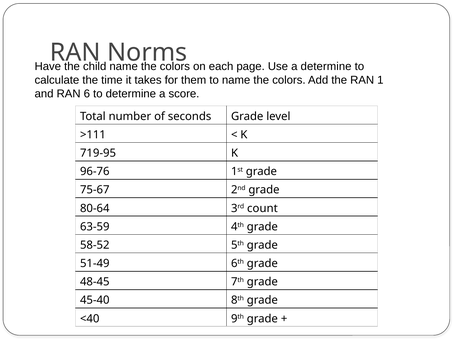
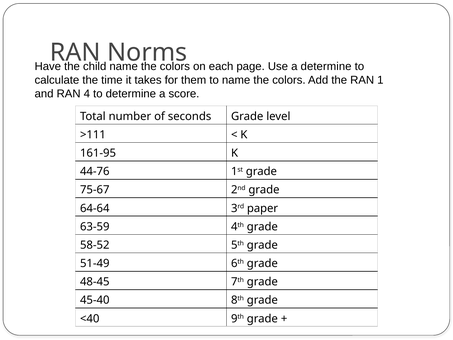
6: 6 -> 4 (87, 94)
719-95: 719-95 -> 161-95 (98, 153)
96-76: 96-76 -> 44-76 (95, 171)
80-64: 80-64 -> 64-64 (95, 208)
count: count -> paper (263, 208)
